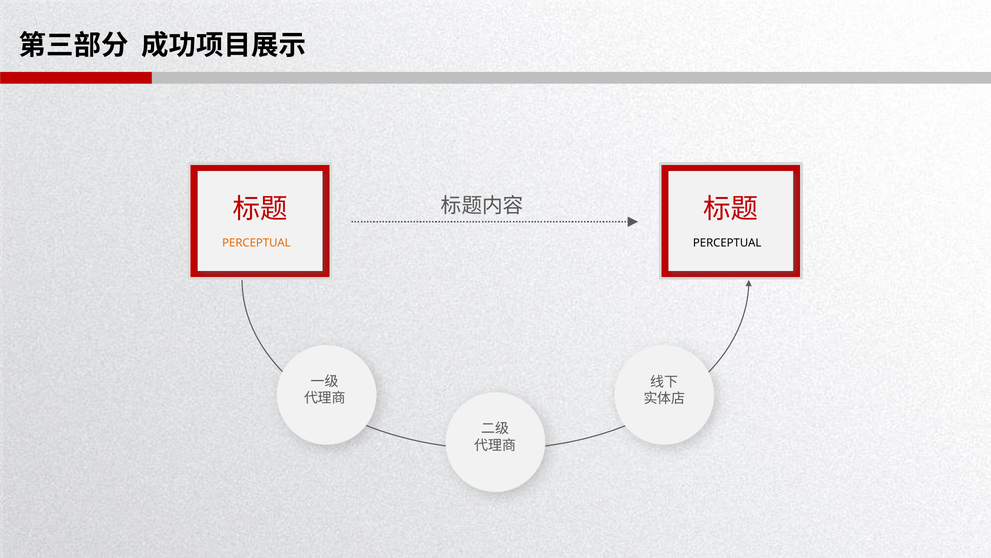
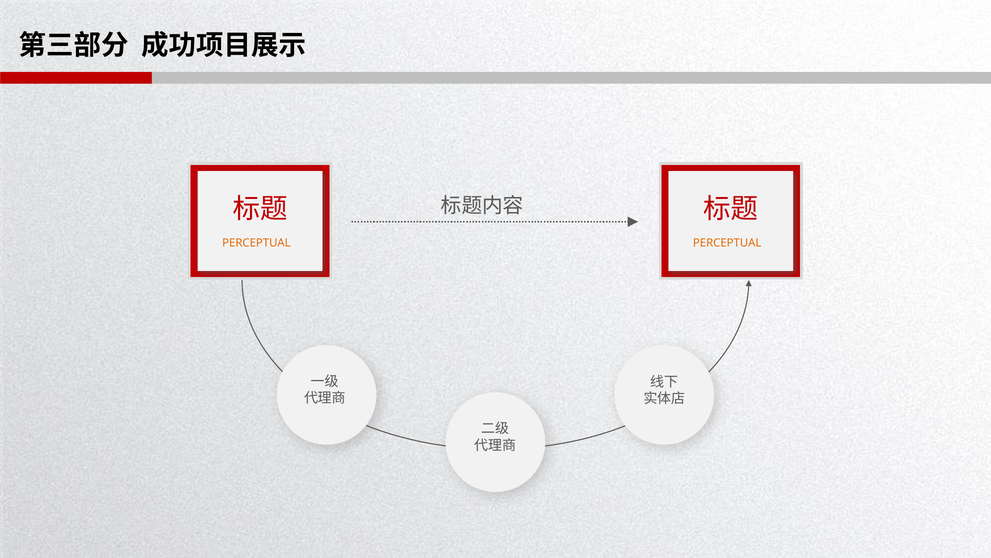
PERCEPTUAL colour: black -> orange (727, 243)
